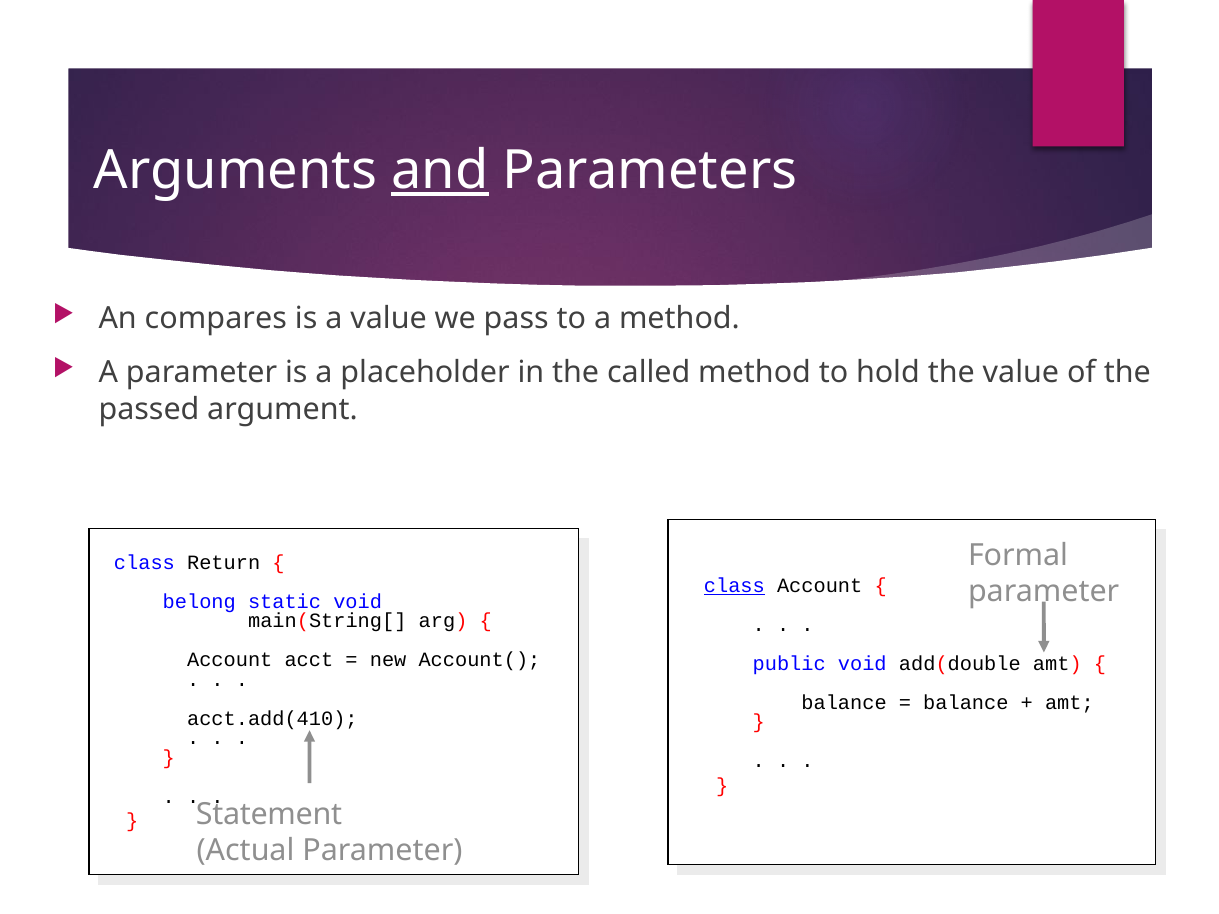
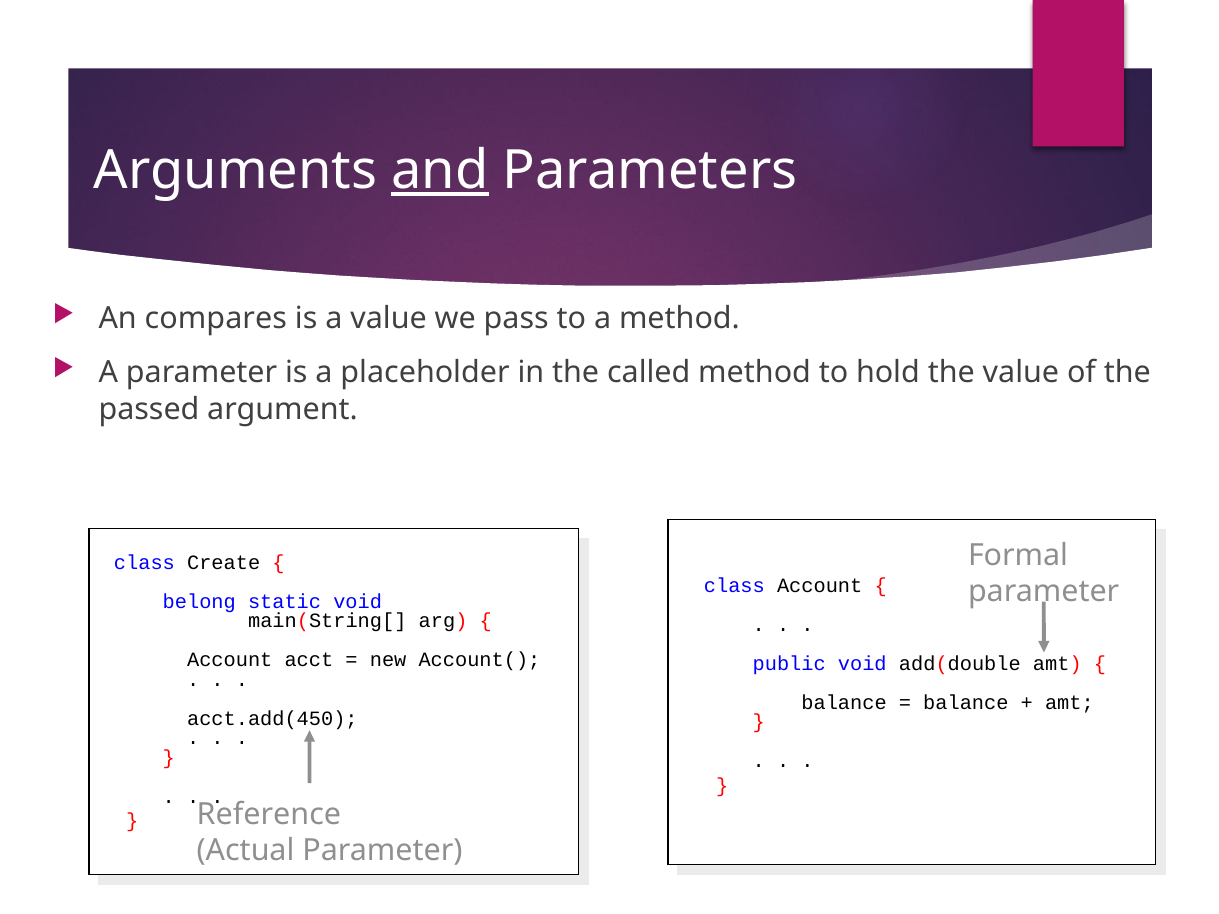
Return: Return -> Create (224, 563)
class underline: present -> none (734, 586)
acct.add(410: acct.add(410 -> acct.add(450 (272, 719)
Statement: Statement -> Reference (269, 814)
